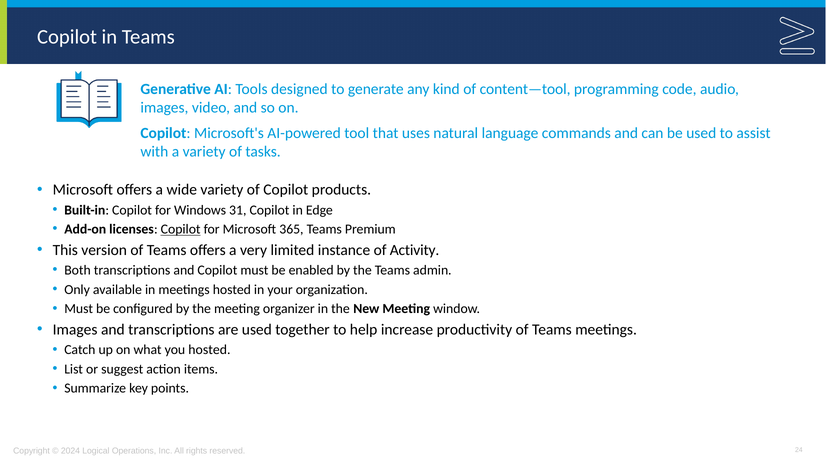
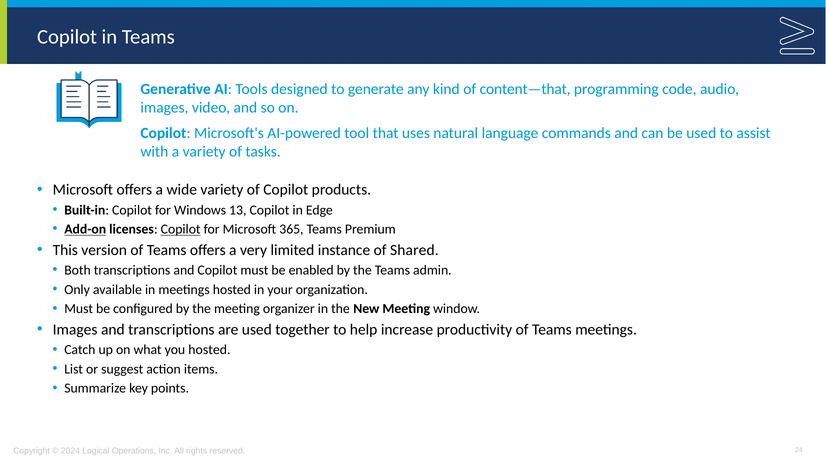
content—tool: content—tool -> content—that (525, 89)
31: 31 -> 13 (238, 210)
Add-on underline: none -> present (85, 229)
Activity: Activity -> Shared (414, 250)
